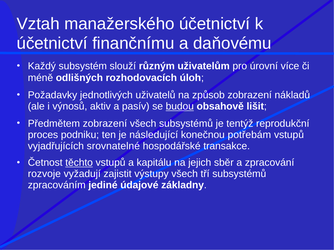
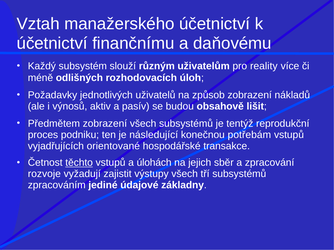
úrovní: úrovní -> reality (264, 66)
budou underline: present -> none (180, 107)
srovnatelné: srovnatelné -> orientované (113, 146)
kapitálu: kapitálu -> úlohách (154, 163)
